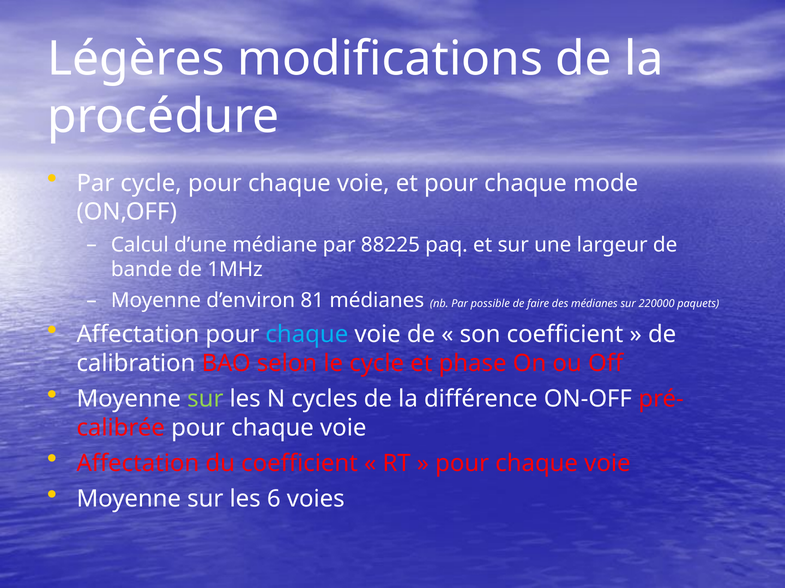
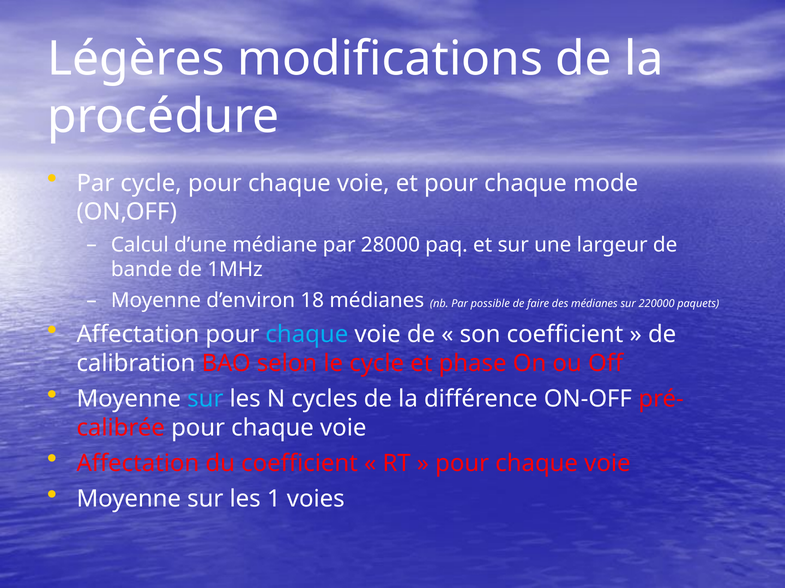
88225: 88225 -> 28000 (390, 245)
81: 81 -> 18 (312, 301)
sur colour: light green -> light blue (205, 399)
6: 6 -> 1 (274, 500)
